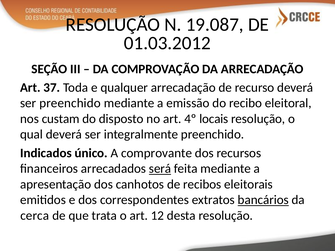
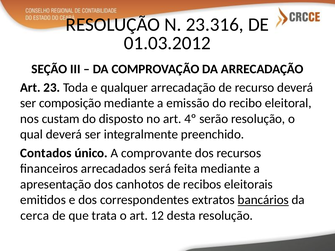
19.087: 19.087 -> 23.316 (215, 25)
37: 37 -> 23 (52, 88)
ser preenchido: preenchido -> composição (70, 103)
locais: locais -> serão (214, 119)
Indicados: Indicados -> Contados (46, 153)
será underline: present -> none (160, 169)
